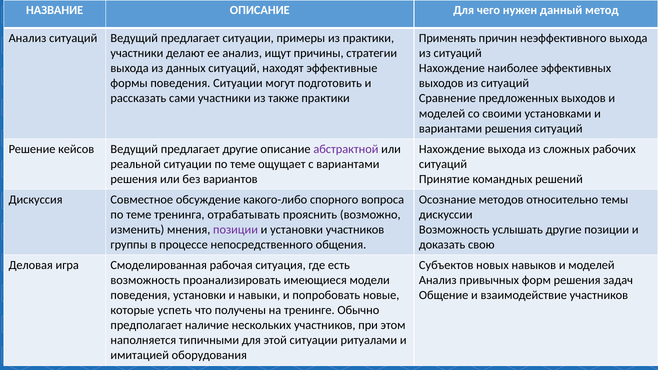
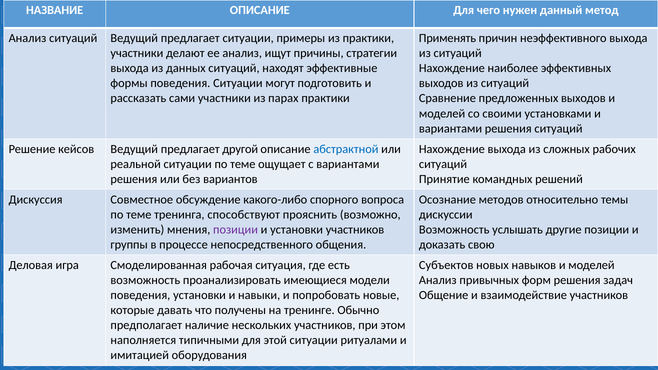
также: также -> парах (283, 98)
предлагает другие: другие -> другой (240, 149)
абстрактной colour: purple -> blue (346, 149)
отрабатывать: отрабатывать -> способствуют (244, 215)
успеть: успеть -> давать (175, 310)
